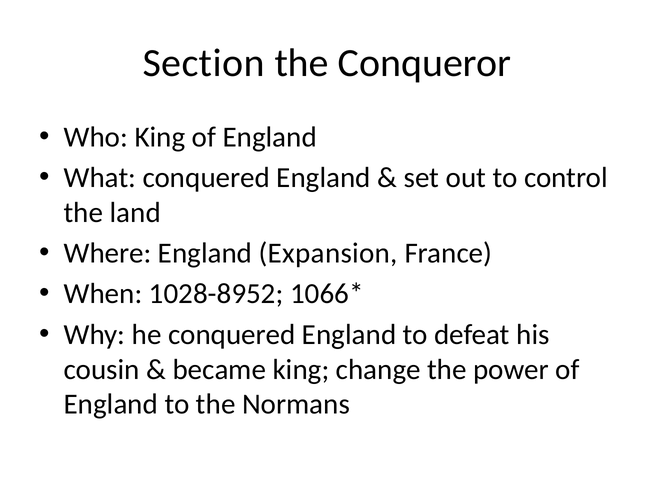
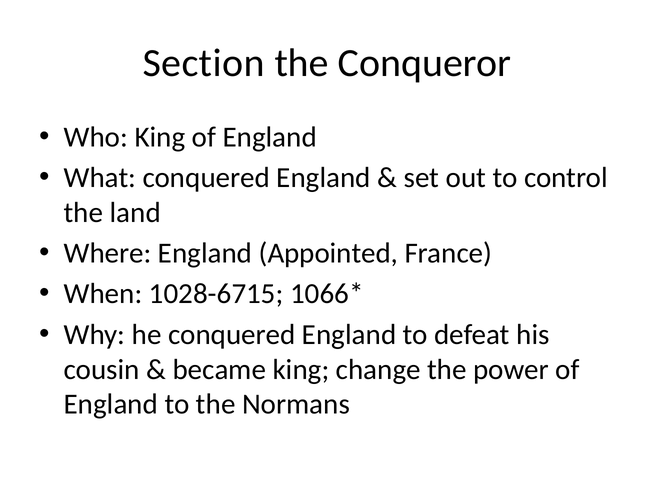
Expansion: Expansion -> Appointed (328, 254)
1028-8952: 1028-8952 -> 1028-6715 (216, 294)
